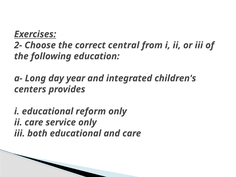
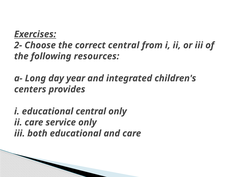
education: education -> resources (97, 56)
educational reform: reform -> central (91, 111)
